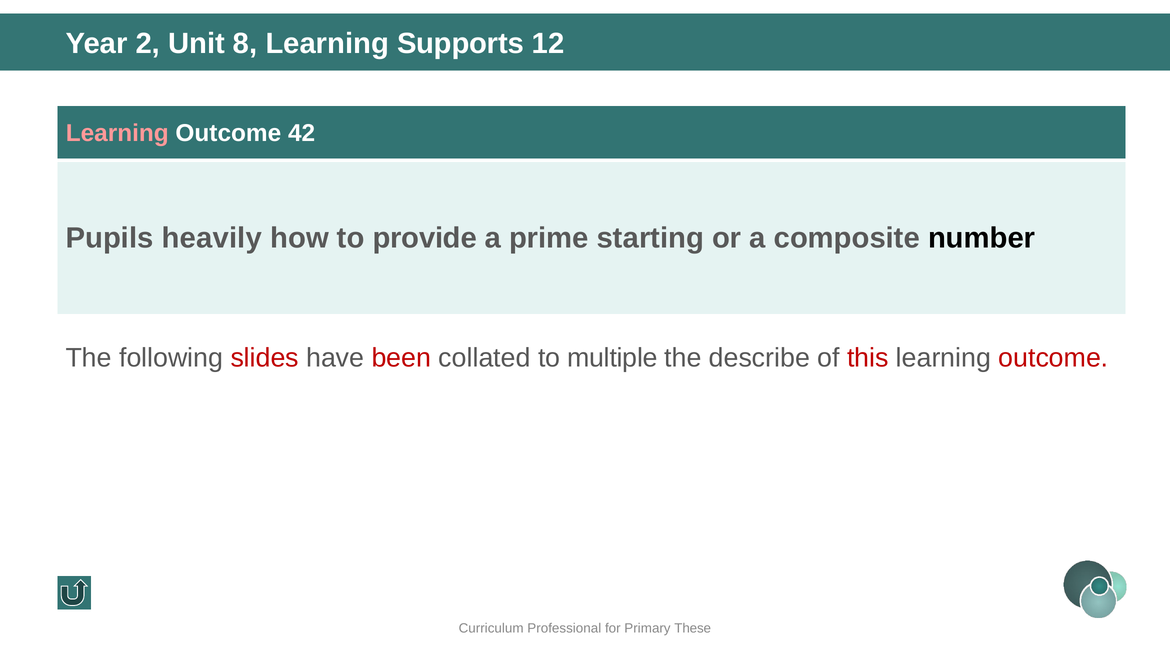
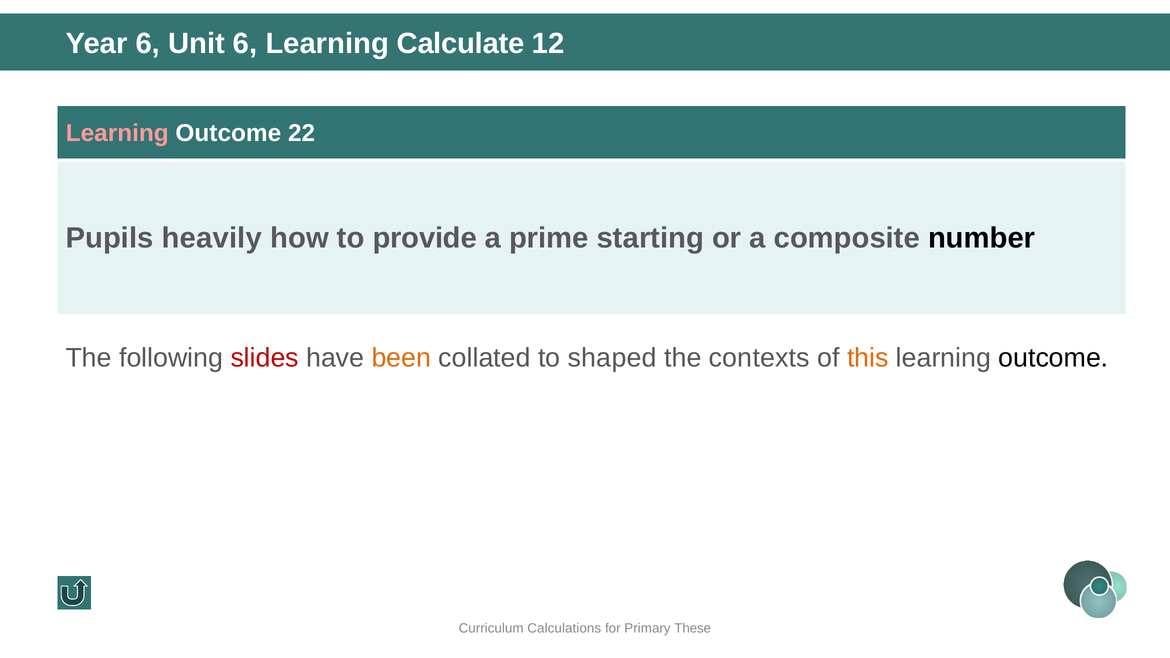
Year 2: 2 -> 6 (148, 44)
Unit 8: 8 -> 6 (245, 44)
Supports: Supports -> Calculate (461, 44)
42: 42 -> 22 (302, 133)
been colour: red -> orange (401, 358)
multiple: multiple -> shaped (612, 358)
describe: describe -> contexts (759, 358)
this colour: red -> orange (868, 358)
outcome colour: red -> black (1053, 358)
Professional: Professional -> Calculations (564, 628)
